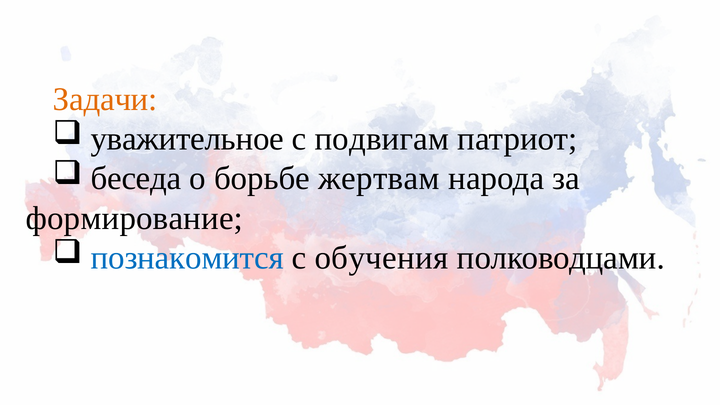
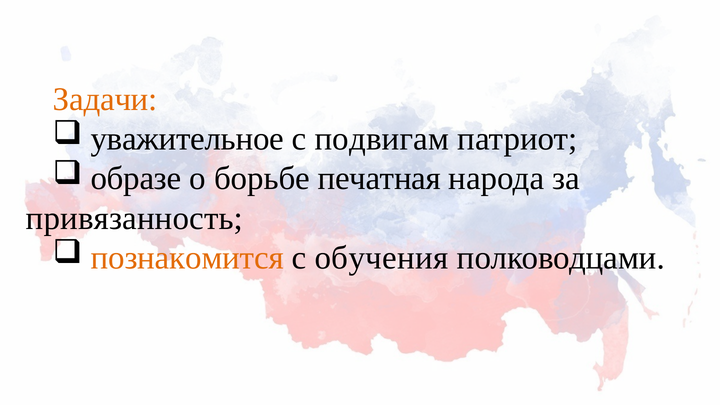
беседа: беседа -> образе (136, 179)
жертвам: жертвам -> печатная (379, 179)
формирование: формирование -> привязанность (134, 218)
познакомится colour: blue -> orange (187, 258)
